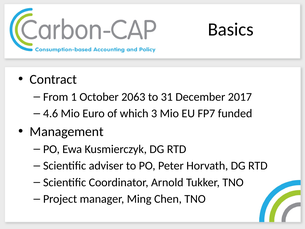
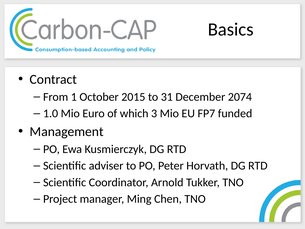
2063: 2063 -> 2015 (133, 97)
2017: 2017 -> 2074 (240, 97)
4.6: 4.6 -> 1.0 (51, 113)
